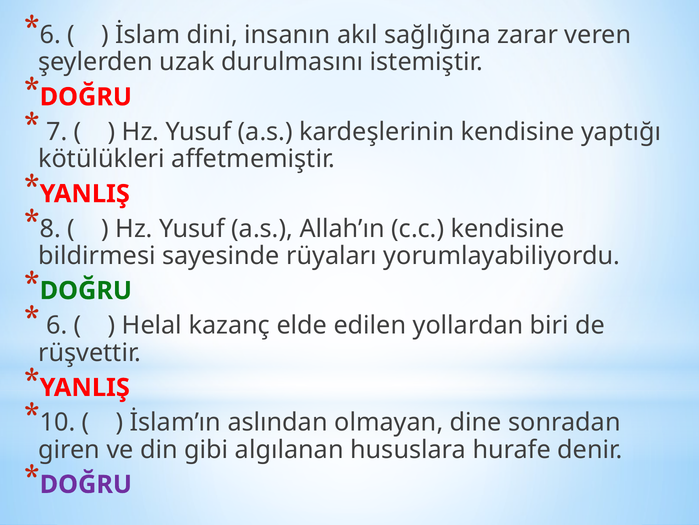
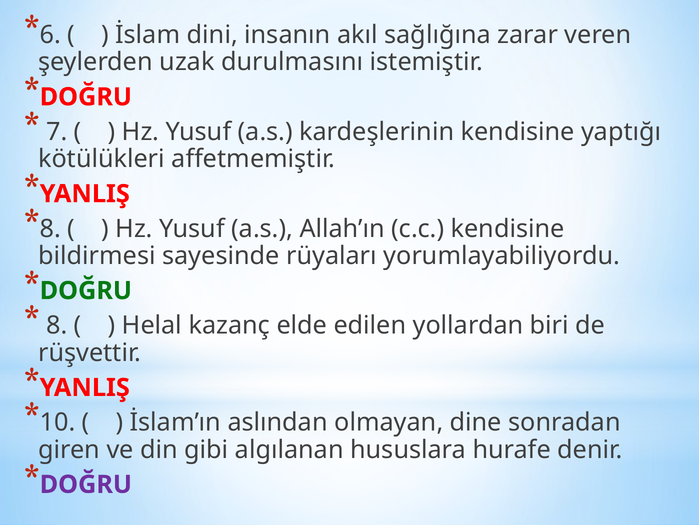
6: 6 -> 8 (57, 325)
